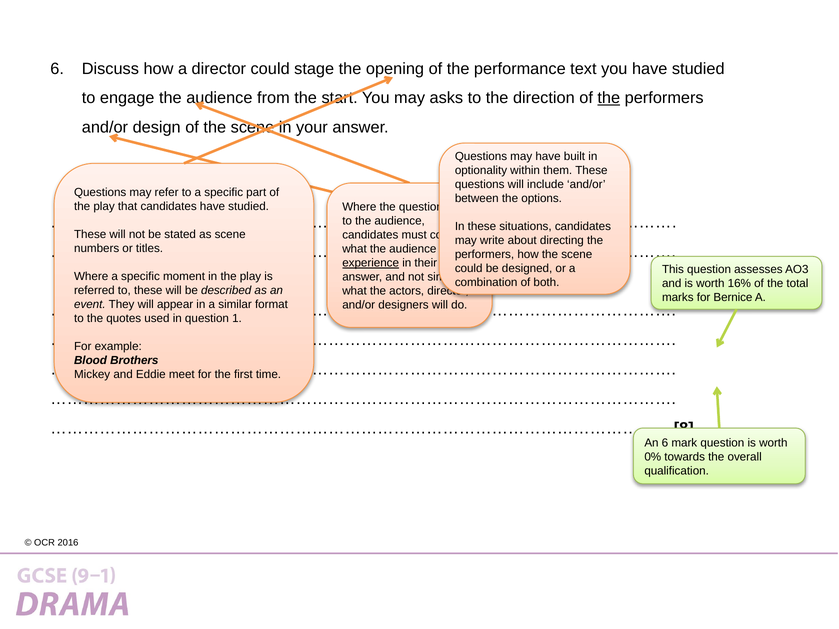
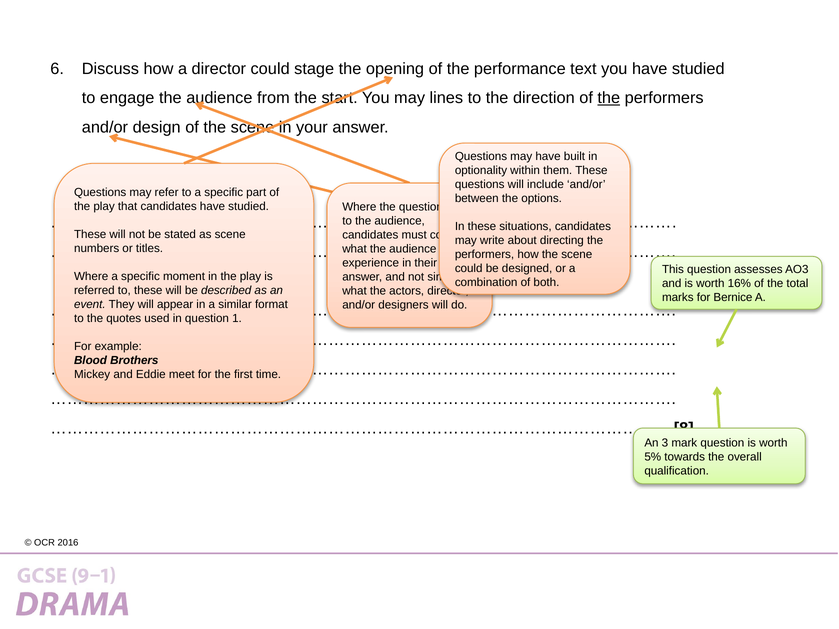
asks: asks -> lines (446, 98)
experience underline: present -> none (371, 263)
An 6: 6 -> 3 (665, 443)
0%: 0% -> 5% (653, 457)
